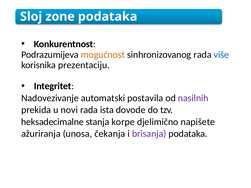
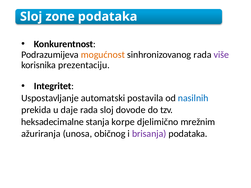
više colour: blue -> purple (221, 55)
Nadovezivanje: Nadovezivanje -> Uspostavljanje (50, 98)
nasilnih colour: purple -> blue (193, 98)
novi: novi -> daje (69, 110)
rada ista: ista -> sloj (107, 110)
napišete: napišete -> mrežnim (198, 122)
čekanja: čekanja -> običnog (110, 134)
